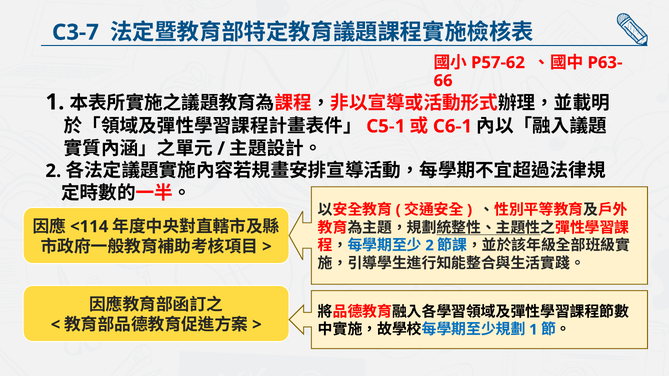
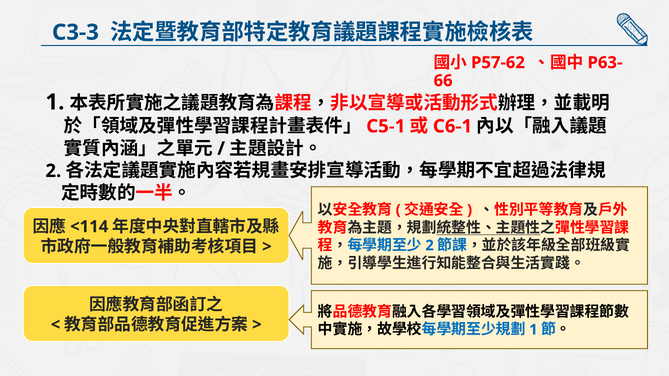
C3-7: C3-7 -> C3-3 (75, 32)
